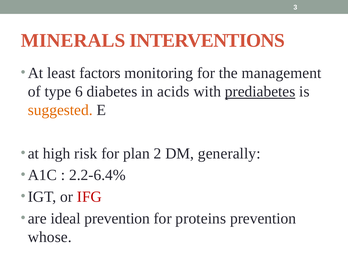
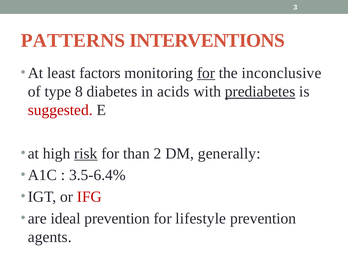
MINERALS: MINERALS -> PATTERNS (73, 41)
for underline: none -> present (206, 73)
management: management -> inconclusive (282, 73)
6: 6 -> 8 (79, 92)
suggested colour: orange -> red (60, 110)
risk underline: none -> present (86, 153)
plan: plan -> than (137, 153)
2.2-6.4%: 2.2-6.4% -> 3.5-6.4% (97, 175)
proteins: proteins -> lifestyle (201, 218)
whose: whose -> agents (50, 237)
